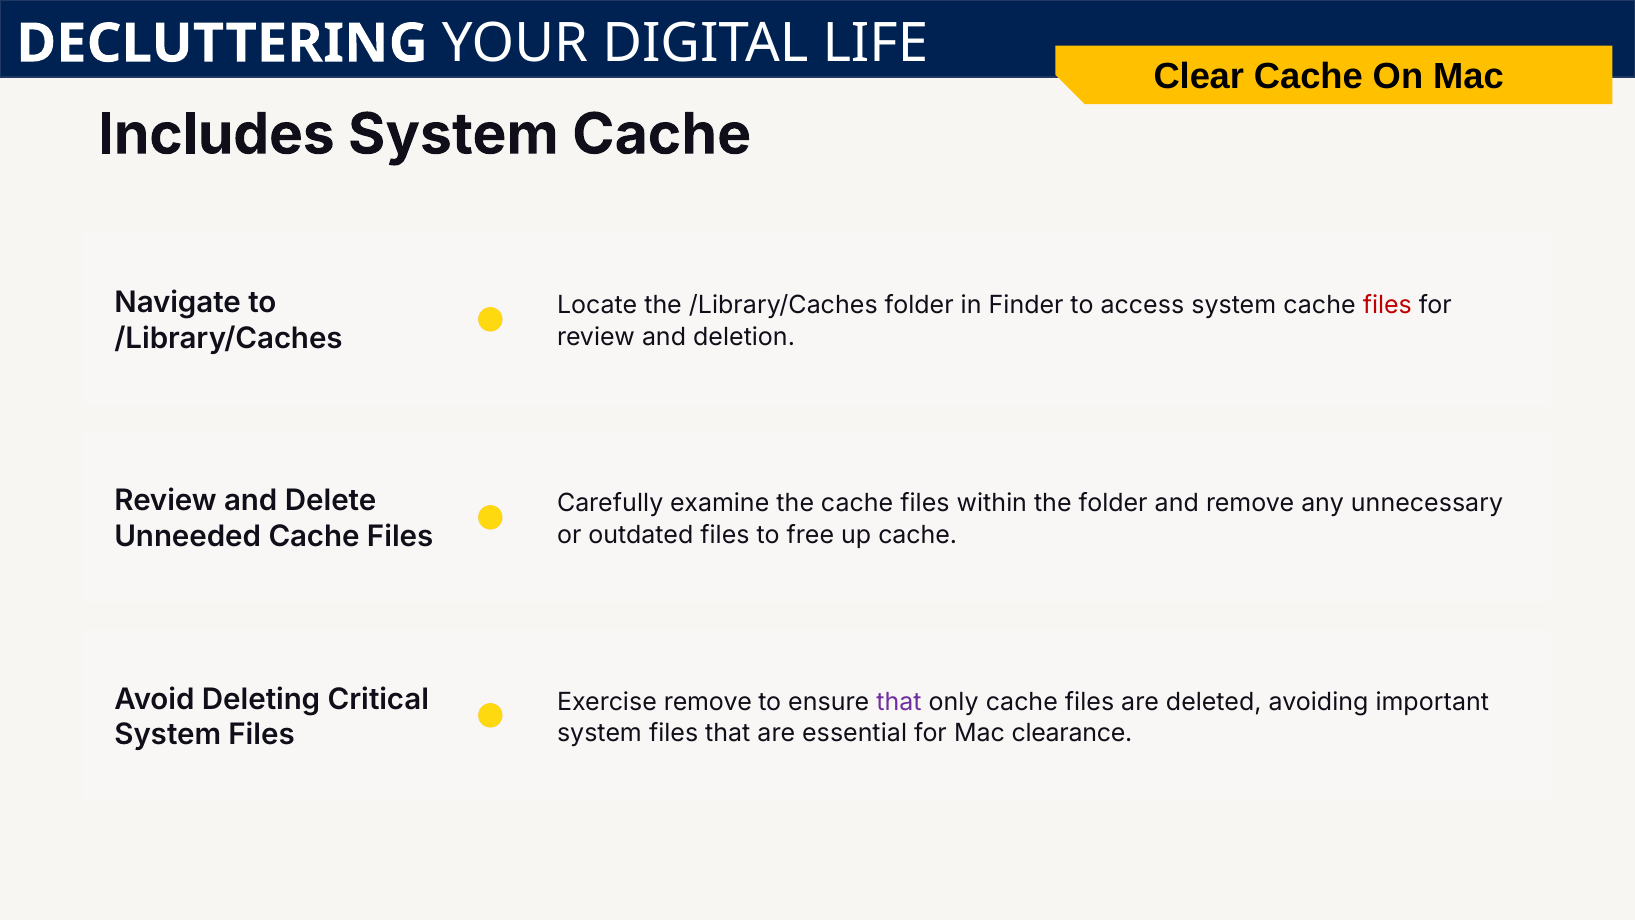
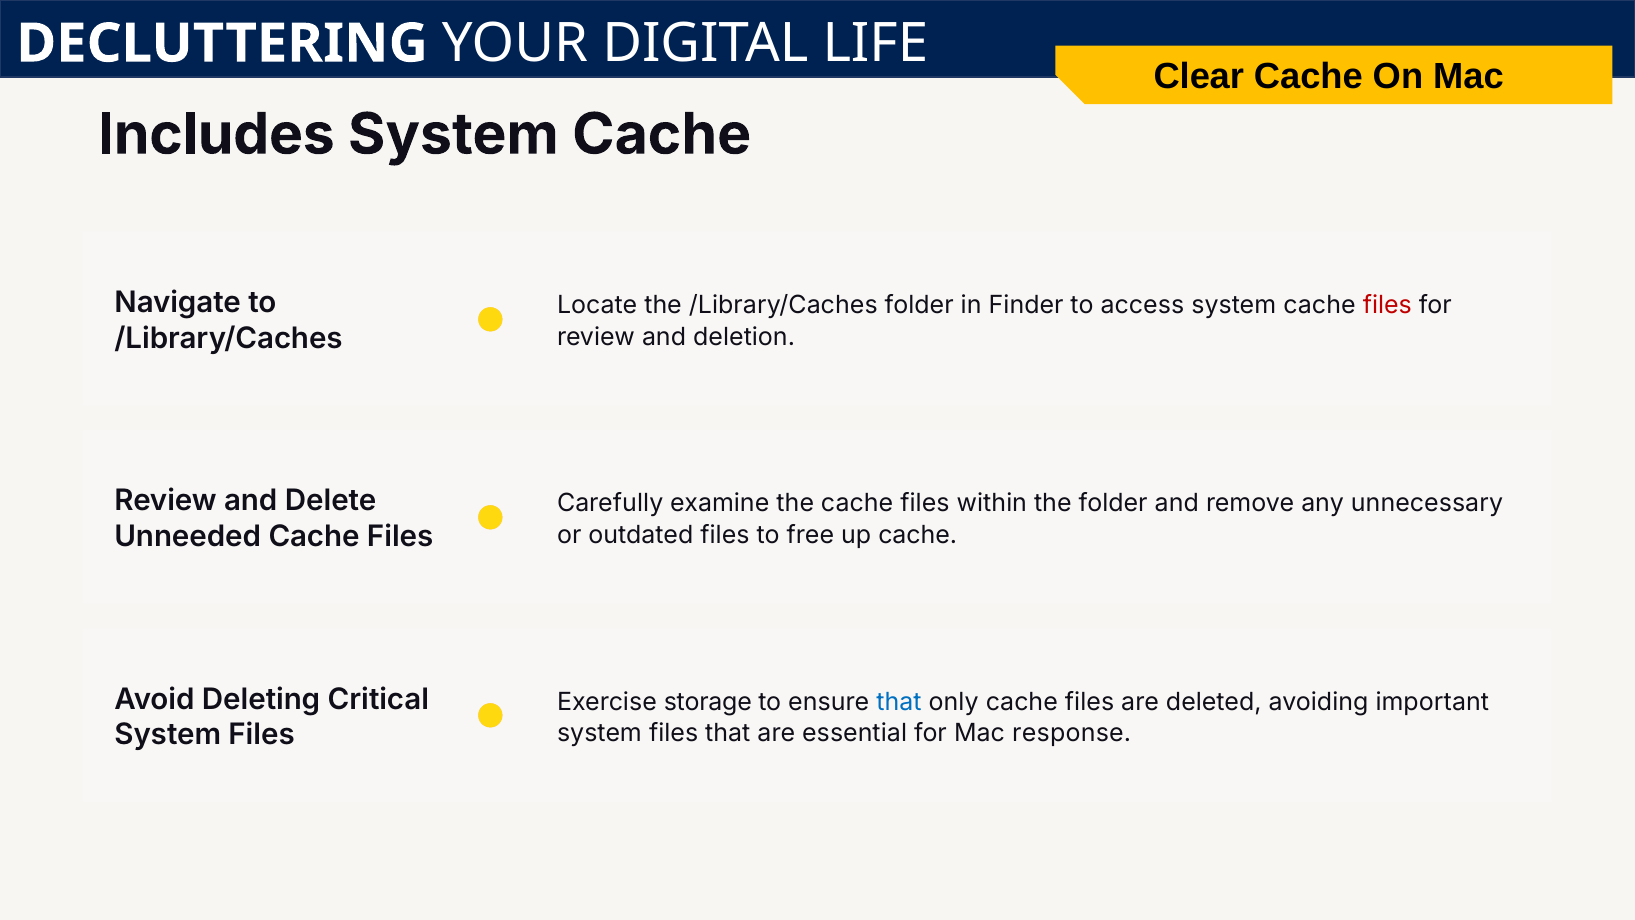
Exercise remove: remove -> storage (708, 702)
that colour: purple -> blue (899, 702)
clearance: clearance -> response (1072, 733)
